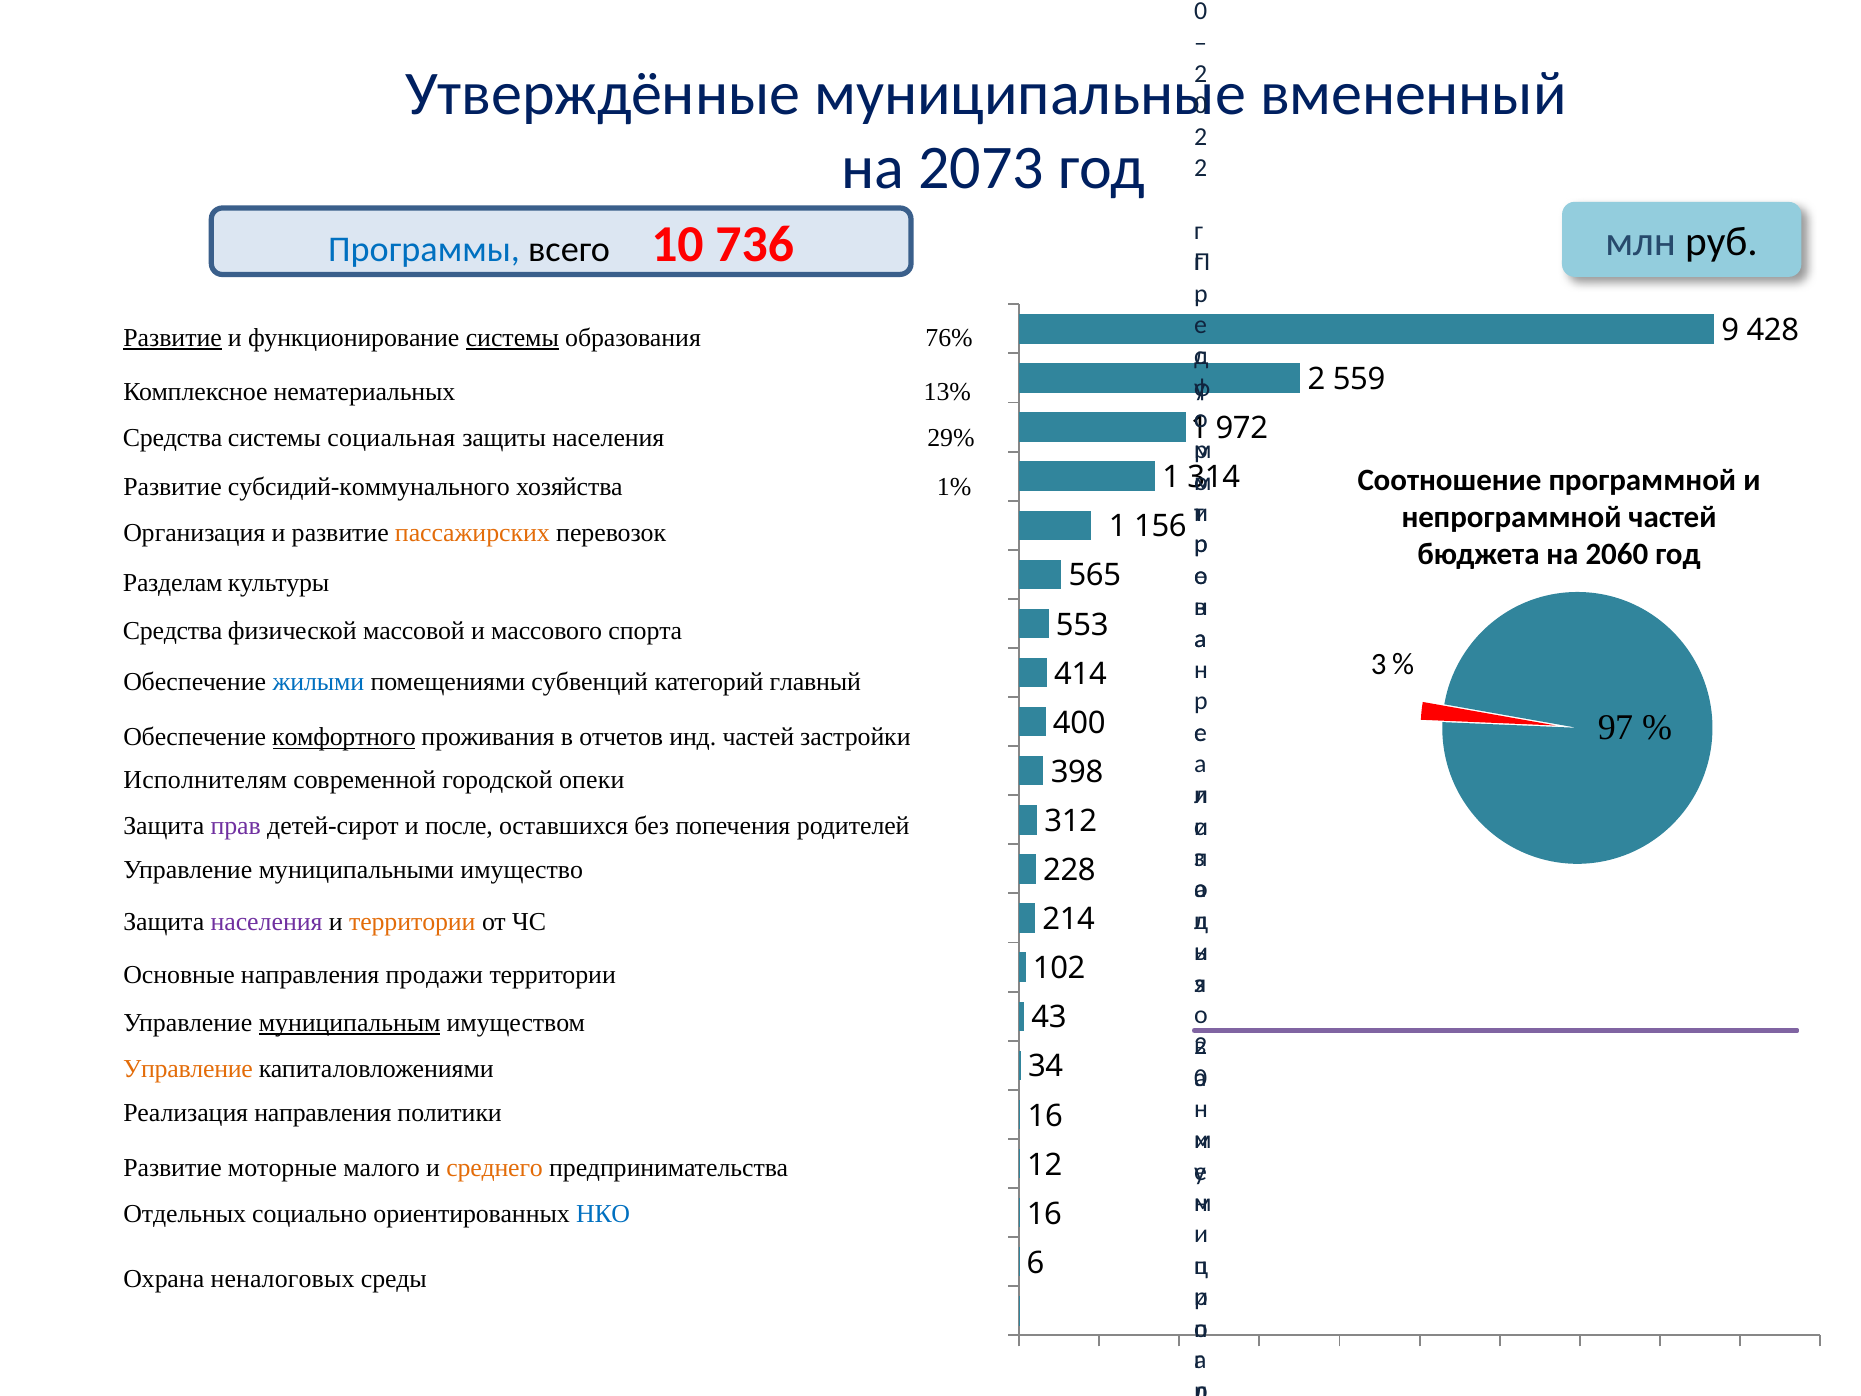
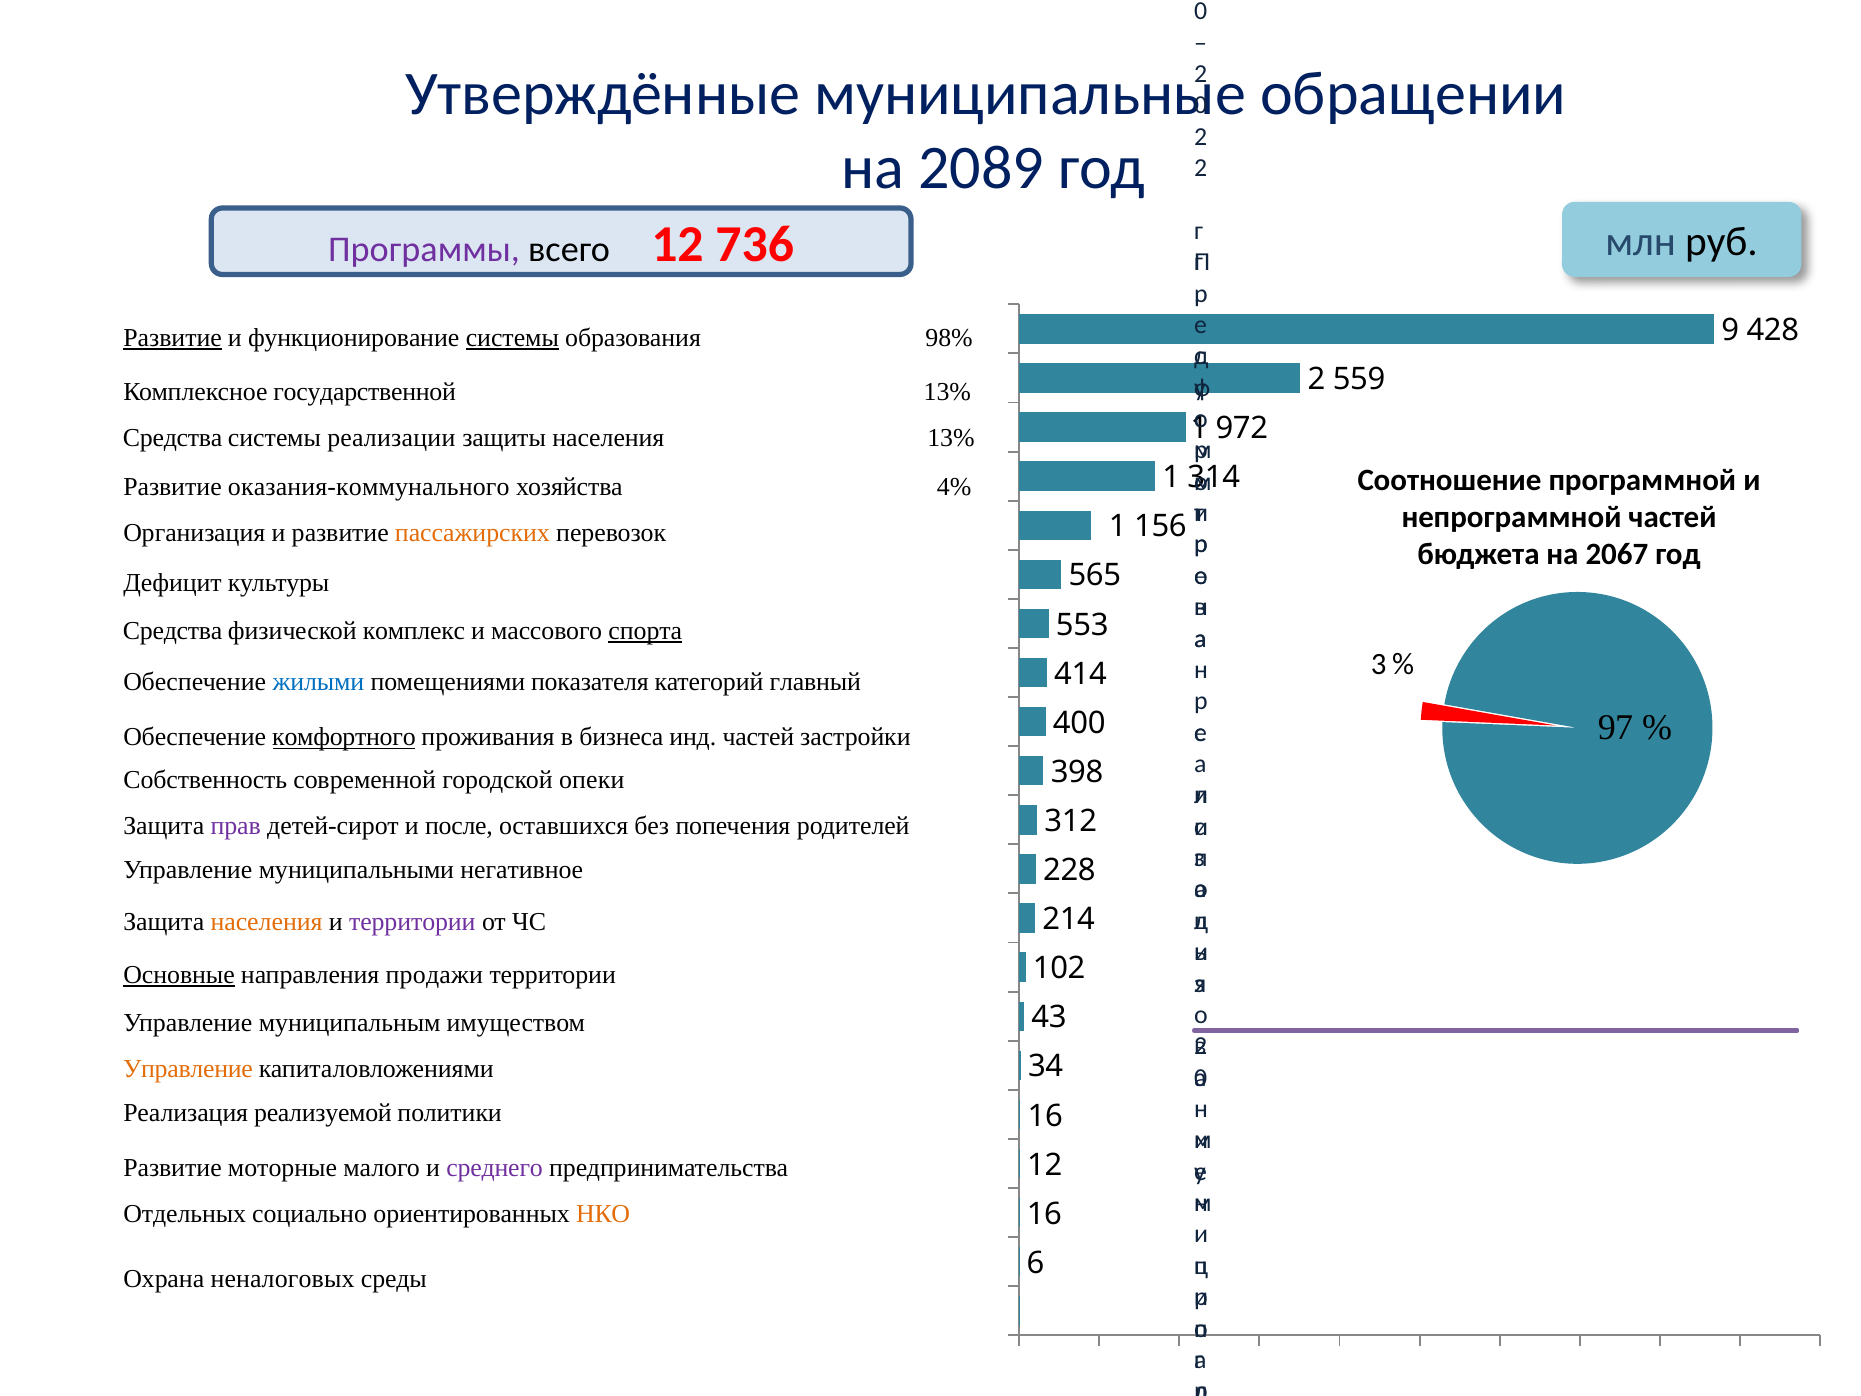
вмененный: вмененный -> обращении (1413, 94)
2073: 2073 -> 2089 (981, 168)
Программы colour: blue -> purple (424, 250)
всего 10: 10 -> 12 (678, 245)
76%: 76% -> 98% (949, 338)
нематериальных: нематериальных -> государственной (365, 391)
социальная: социальная -> реализации (391, 437)
населения 29%: 29% -> 13% (951, 437)
субсидий-коммунального: субсидий-коммунального -> оказания-коммунального (369, 487)
1%: 1% -> 4% (954, 487)
2060: 2060 -> 2067 (1617, 554)
Разделам: Разделам -> Дефицит (173, 583)
массовой: массовой -> комплекс (414, 631)
спорта underline: none -> present (645, 631)
субвенций: субвенций -> показателя (590, 682)
отчетов: отчетов -> бизнеса (621, 737)
Исполнителям: Исполнителям -> Собственность (205, 780)
имущество: имущество -> негативное (522, 870)
населения colour: purple -> orange (267, 922)
территории colour: orange -> purple (412, 922)
Основные underline: none -> present (179, 975)
муниципальным underline: present -> none (350, 1023)
Реализация направления: направления -> реализуемой (323, 1113)
среднего colour: orange -> purple (495, 1168)
НКО colour: blue -> orange (603, 1214)
